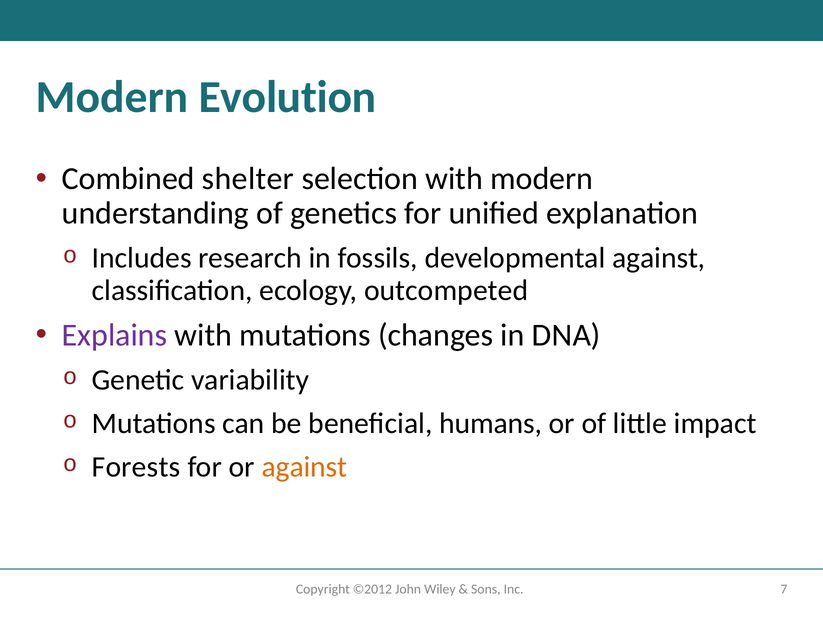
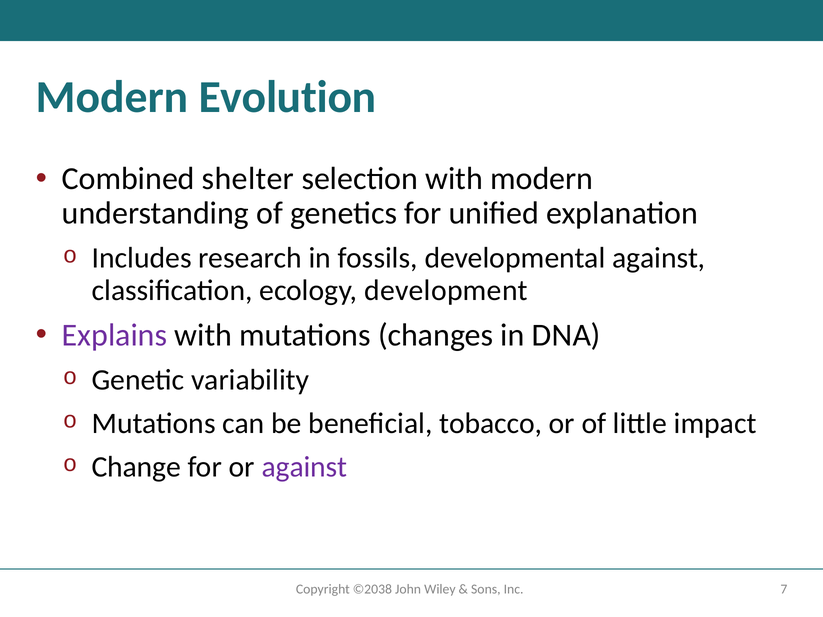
outcompeted: outcompeted -> development (446, 290)
humans: humans -> tobacco (491, 423)
Forests: Forests -> Change (136, 467)
against colour: orange -> purple (304, 467)
©2012: ©2012 -> ©2038 (372, 589)
